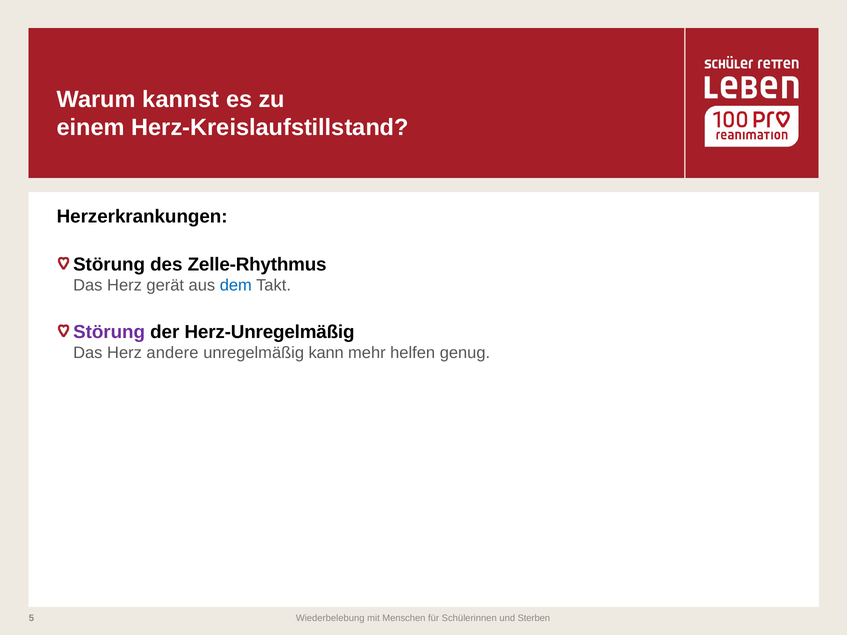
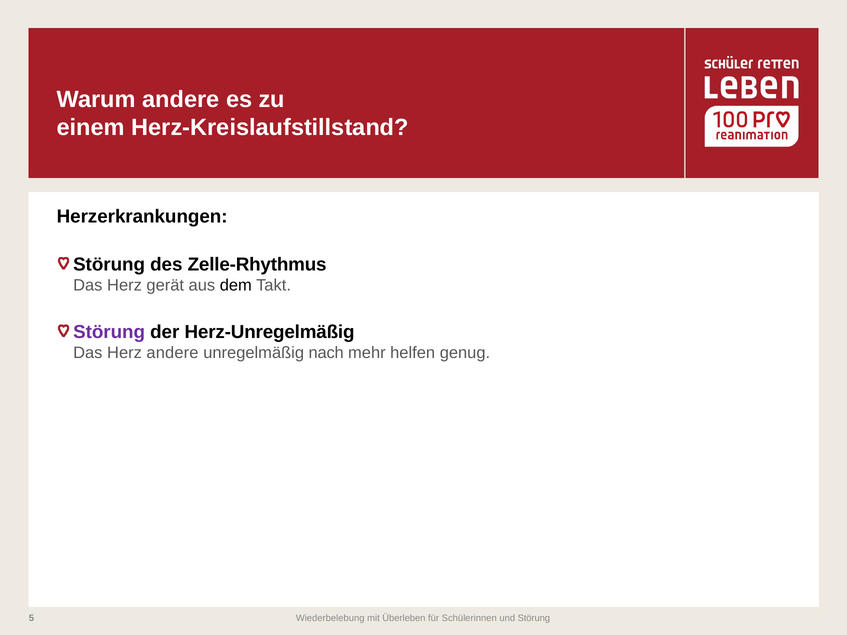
Warum kannst: kannst -> andere (181, 99)
dem colour: blue -> black (236, 285)
kann: kann -> nach (326, 353)
Menschen: Menschen -> Überleben (404, 618)
und Sterben: Sterben -> Störung (534, 618)
